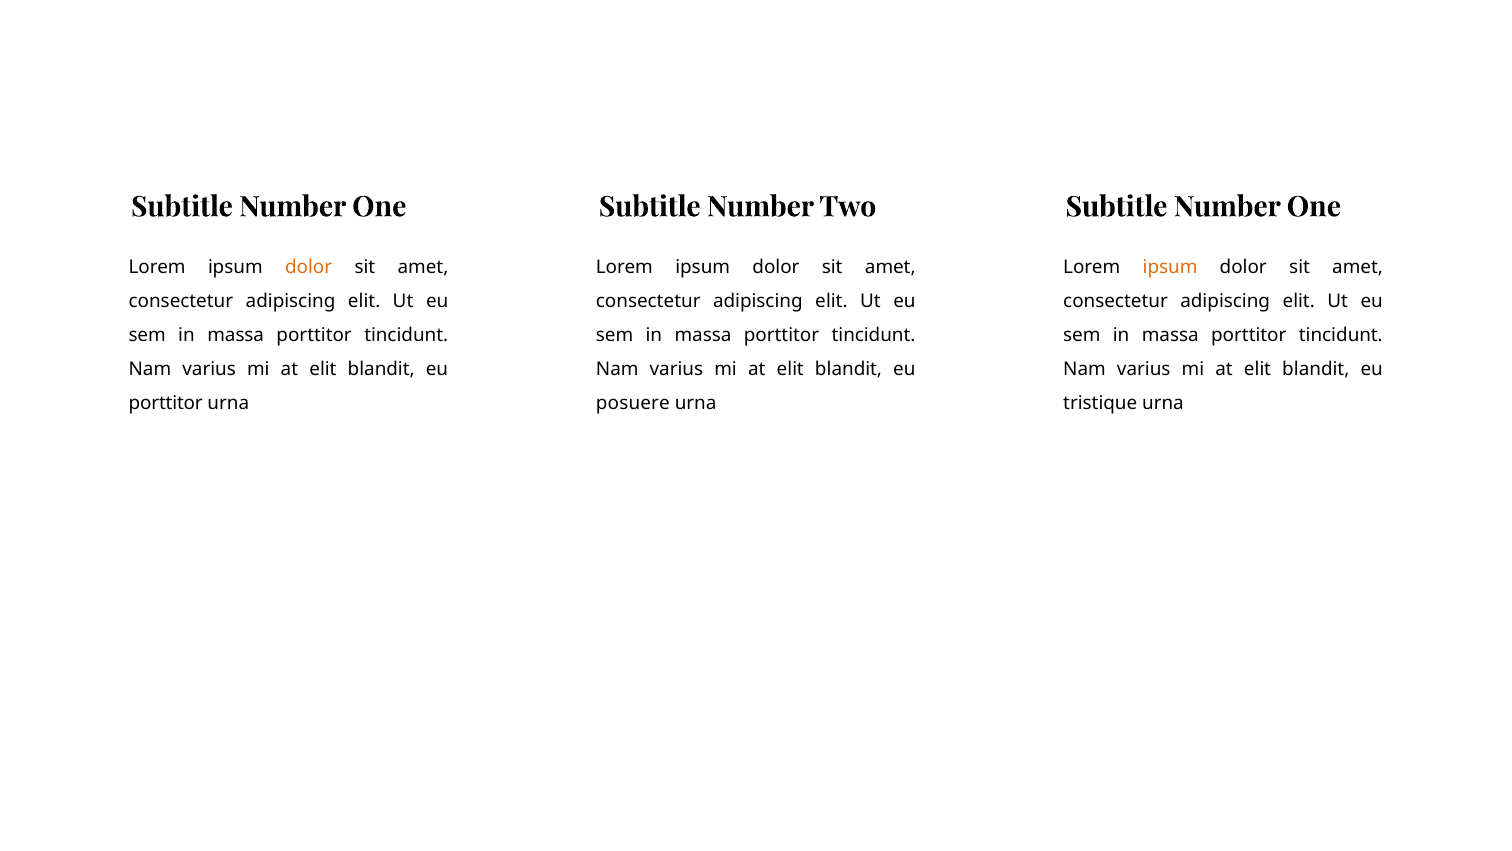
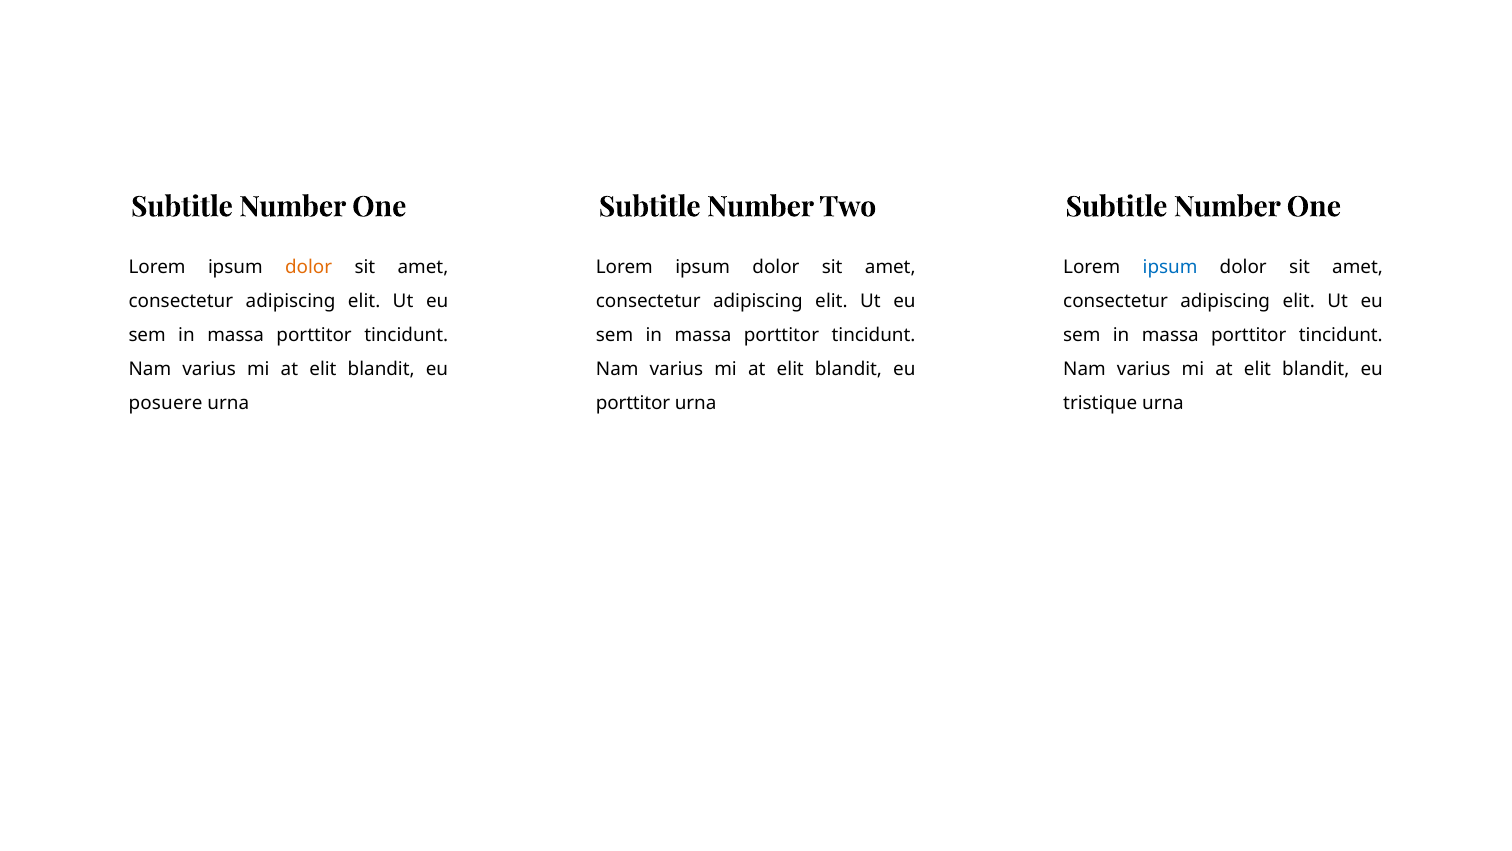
ipsum colour: orange -> blue (1170, 267)
porttitor: porttitor -> posuere (166, 403)
posuere: posuere -> porttitor (633, 403)
